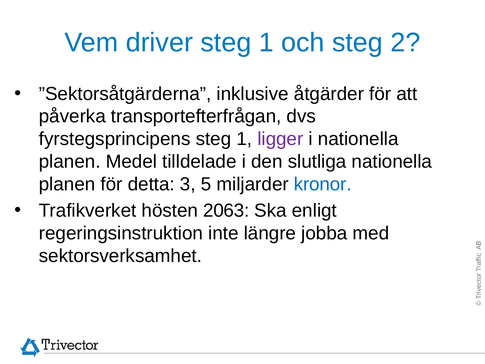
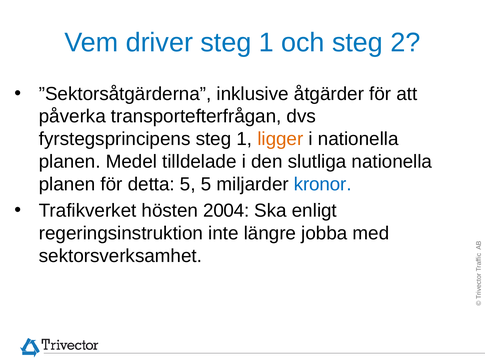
ligger colour: purple -> orange (280, 139)
detta 3: 3 -> 5 (188, 184)
2063: 2063 -> 2004 (226, 210)
